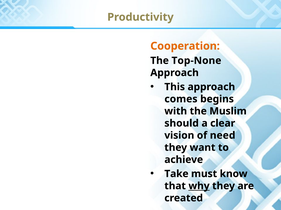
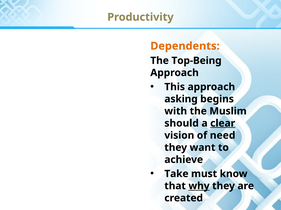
Cooperation: Cooperation -> Dependents (185, 46)
Top-None: Top-None -> Top-Being (197, 61)
comes: comes -> asking (181, 99)
clear underline: none -> present (223, 124)
